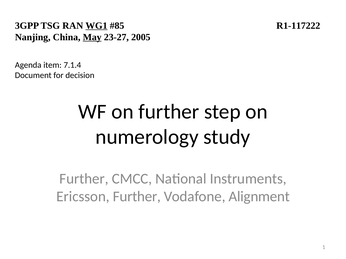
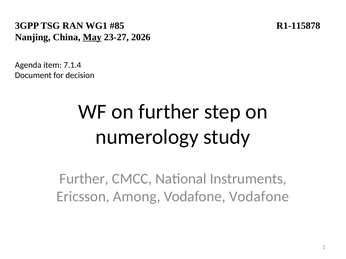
WG1 underline: present -> none (96, 26)
R1-117222: R1-117222 -> R1-115878 (298, 26)
2005: 2005 -> 2026 (141, 37)
Ericsson Further: Further -> Among (137, 197)
Vodafone Alignment: Alignment -> Vodafone (259, 197)
